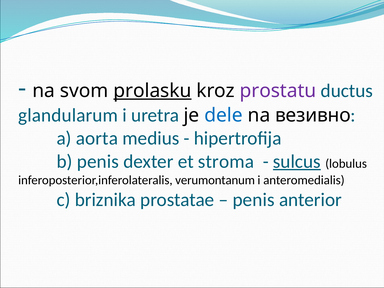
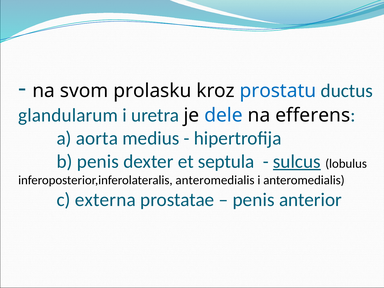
prolasku underline: present -> none (152, 91)
prostatu colour: purple -> blue (278, 91)
везивно: везивно -> efferens (313, 115)
stroma: stroma -> septula (226, 161)
inferoposterior,inferolateralis verumontanum: verumontanum -> anteromedialis (215, 180)
briznika: briznika -> externa (105, 200)
